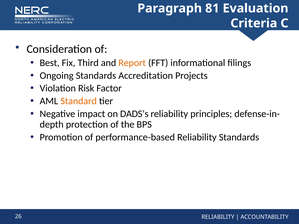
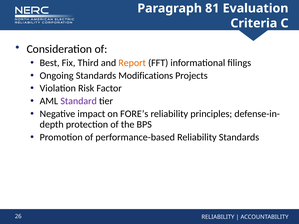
Accreditation: Accreditation -> Modifications (146, 76)
Standard colour: orange -> purple (79, 101)
DADS’s: DADS’s -> FORE’s (134, 114)
